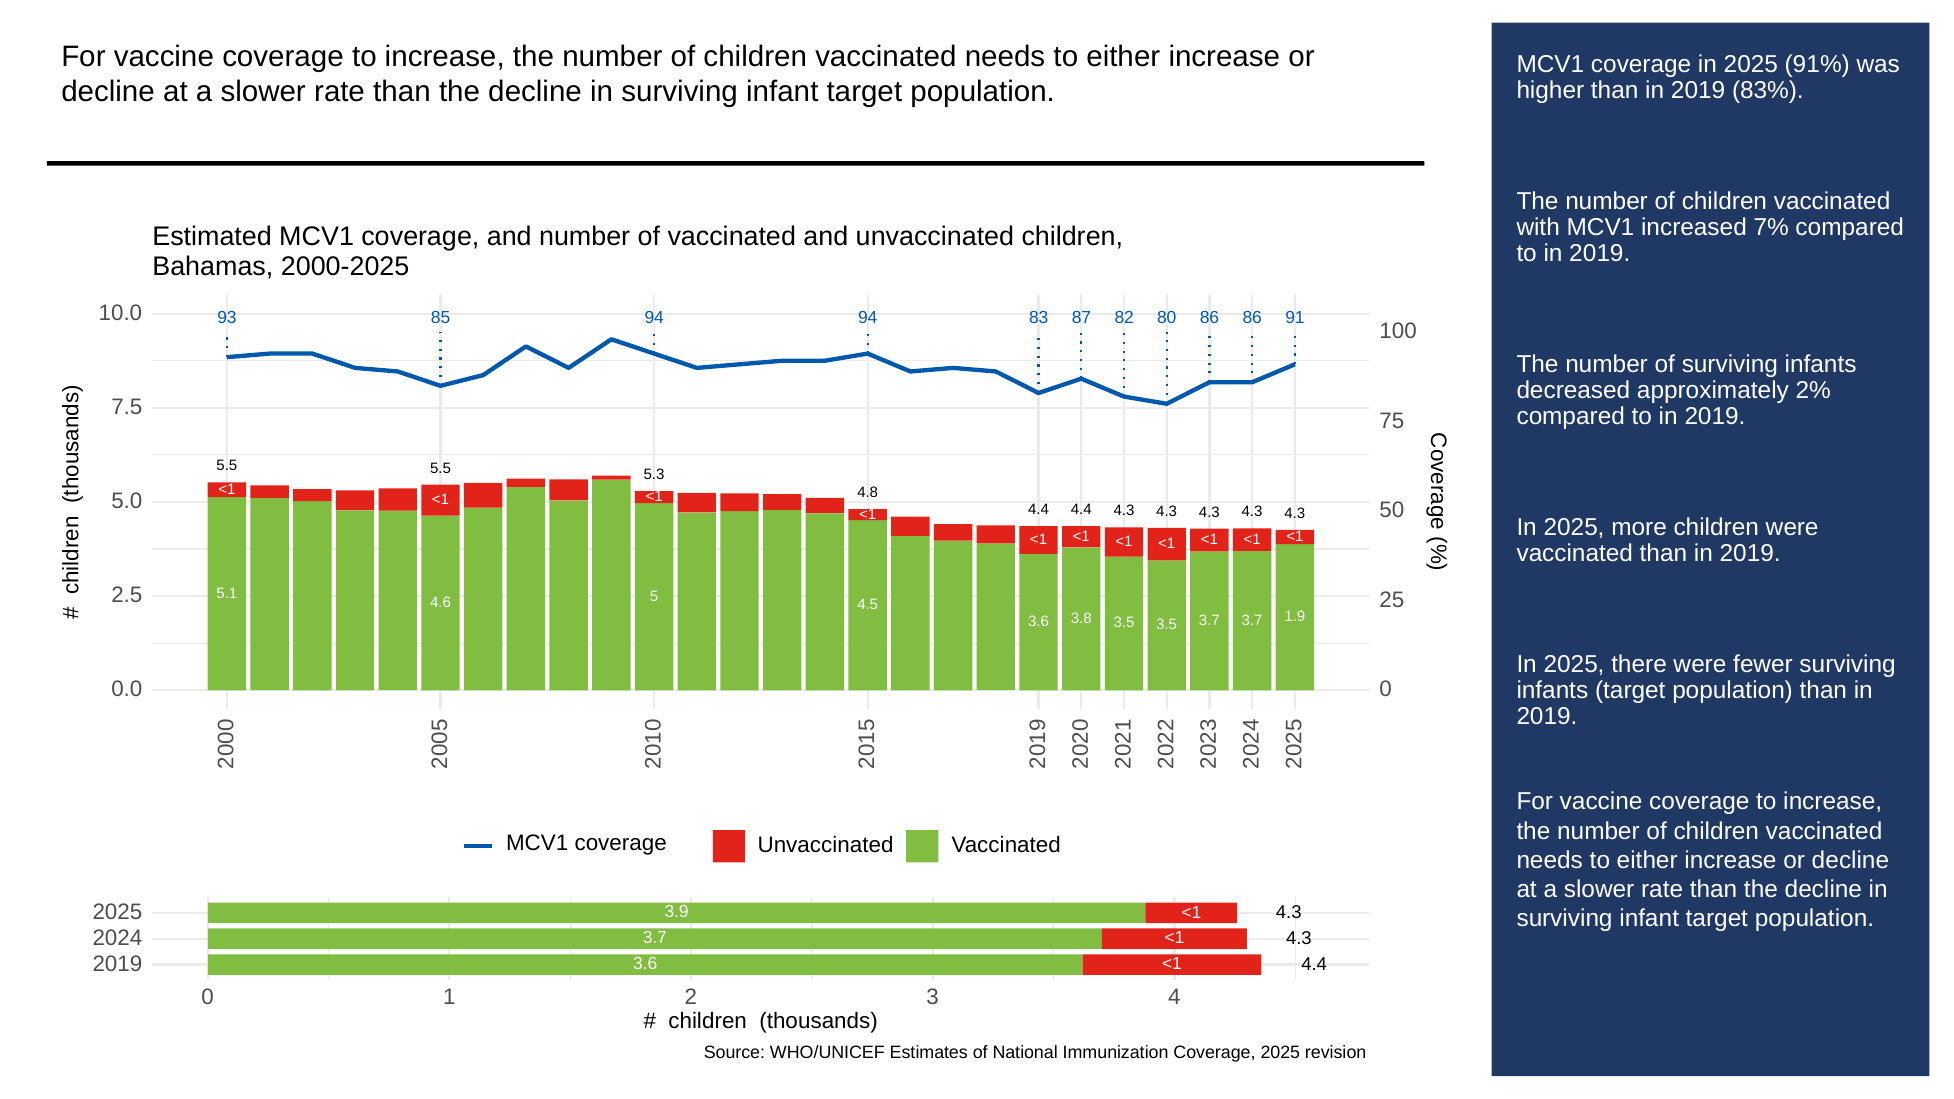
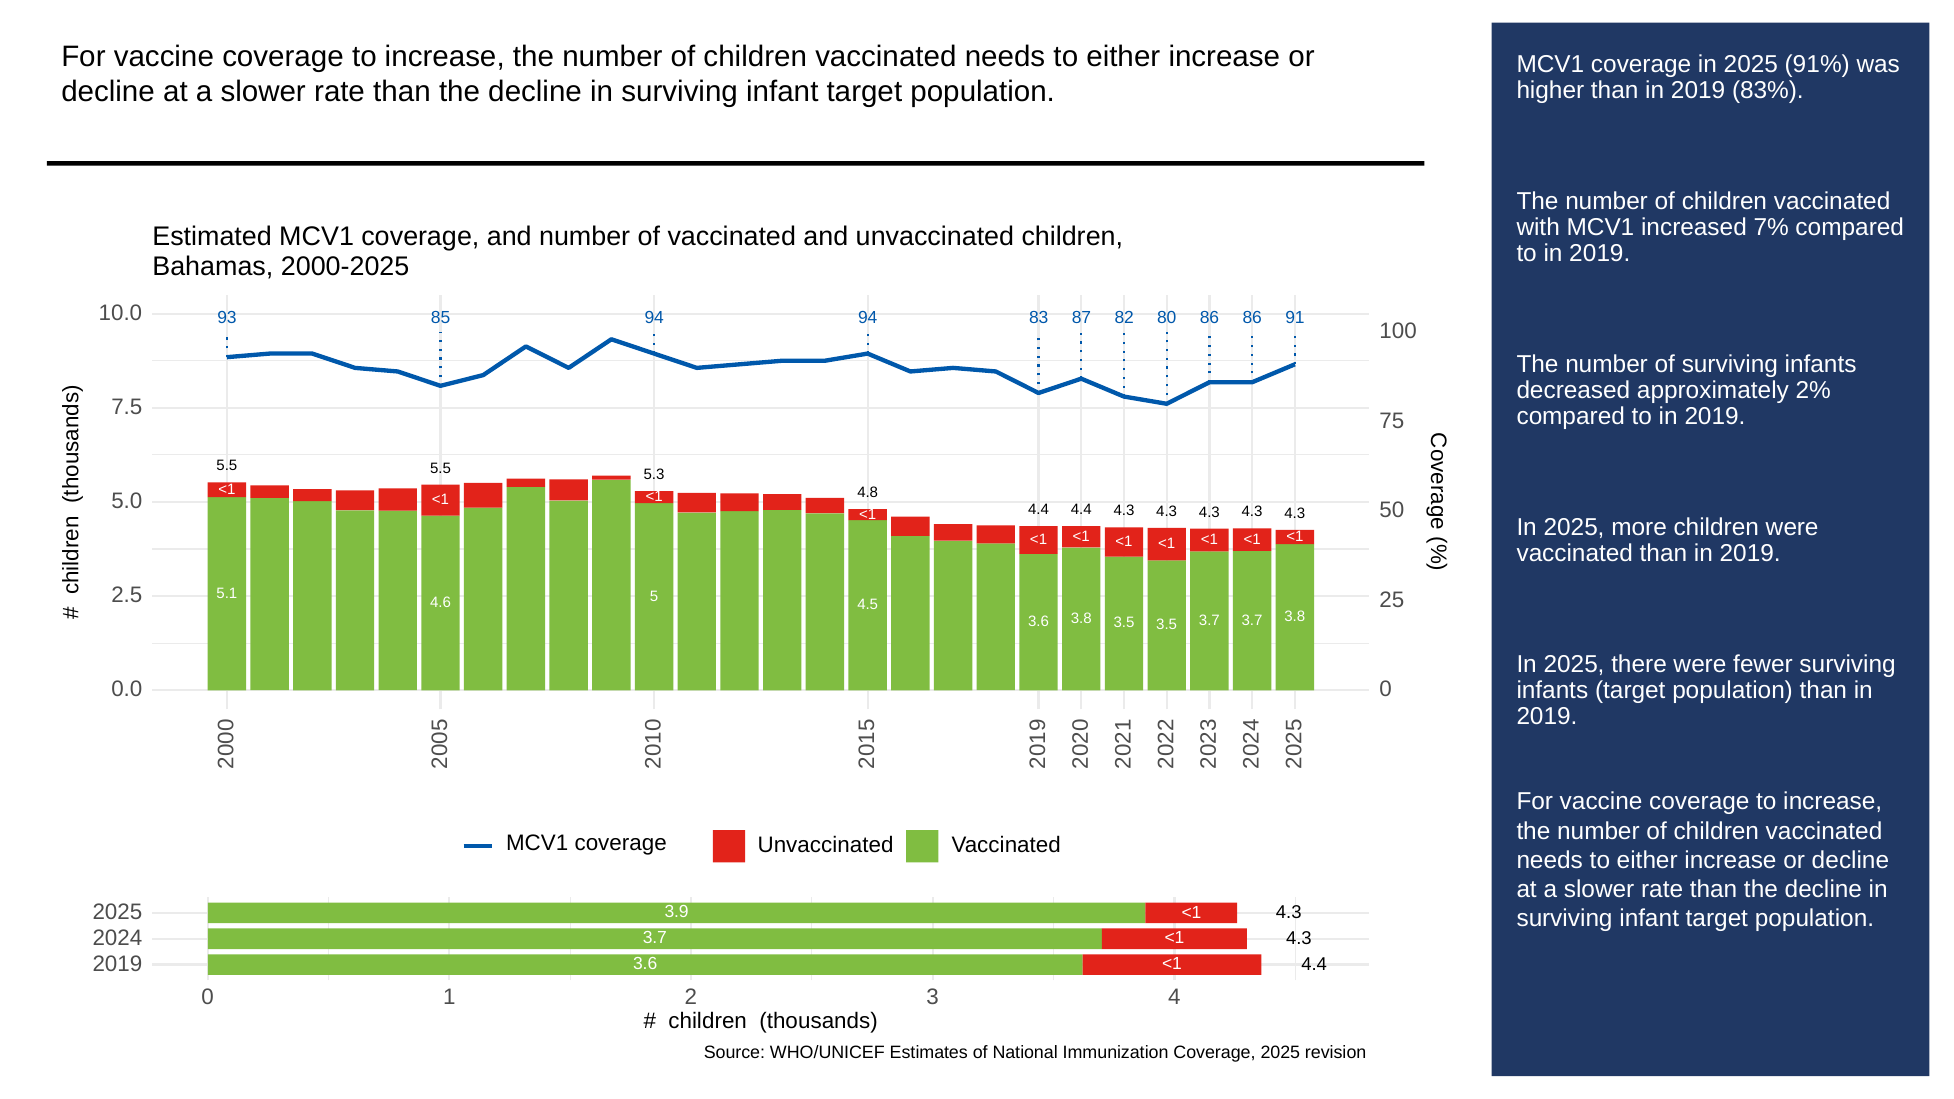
1.9: 1.9 -> 3.8 (1295, 617)
